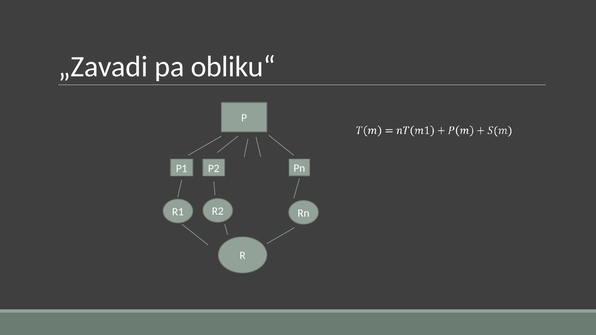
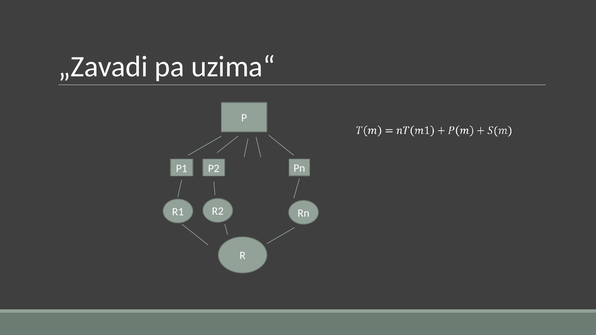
obliku“: obliku“ -> uzima“ (233, 67)
